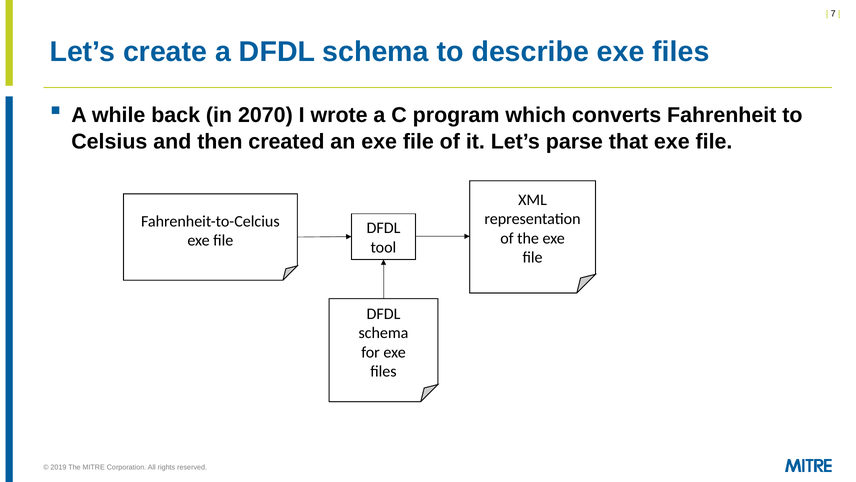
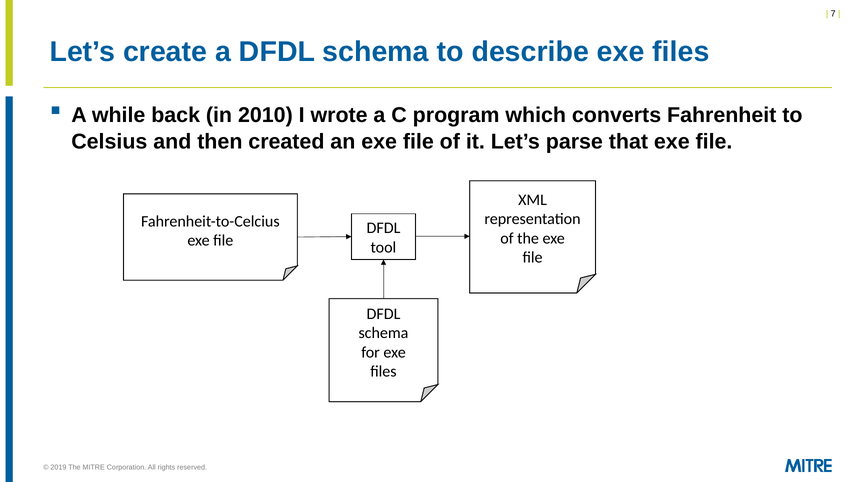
2070: 2070 -> 2010 (265, 115)
